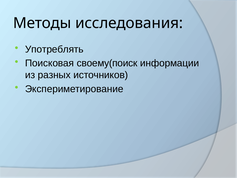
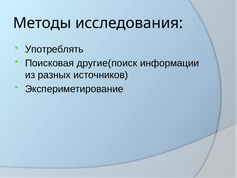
своему(поиск: своему(поиск -> другие(поиск (107, 63)
